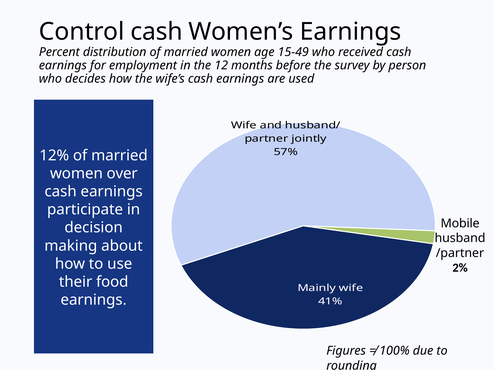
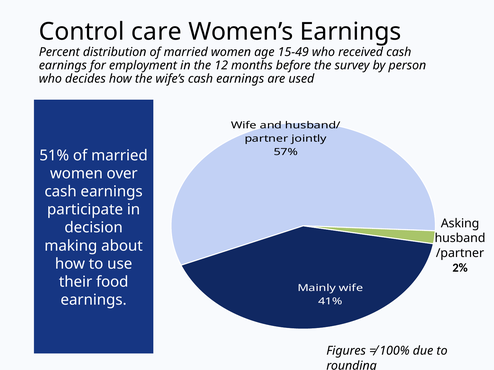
Control cash: cash -> care (156, 32)
12%: 12% -> 51% (54, 156)
Mobile: Mobile -> Asking (460, 224)
